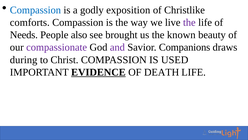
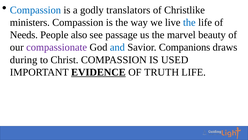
exposition: exposition -> translators (128, 10)
comforts: comforts -> ministers (30, 22)
the colour: purple -> blue (189, 22)
brought: brought -> passage (121, 35)
known: known -> marvel (181, 35)
and colour: purple -> blue (117, 47)
DEATH: DEATH -> TRUTH (162, 72)
